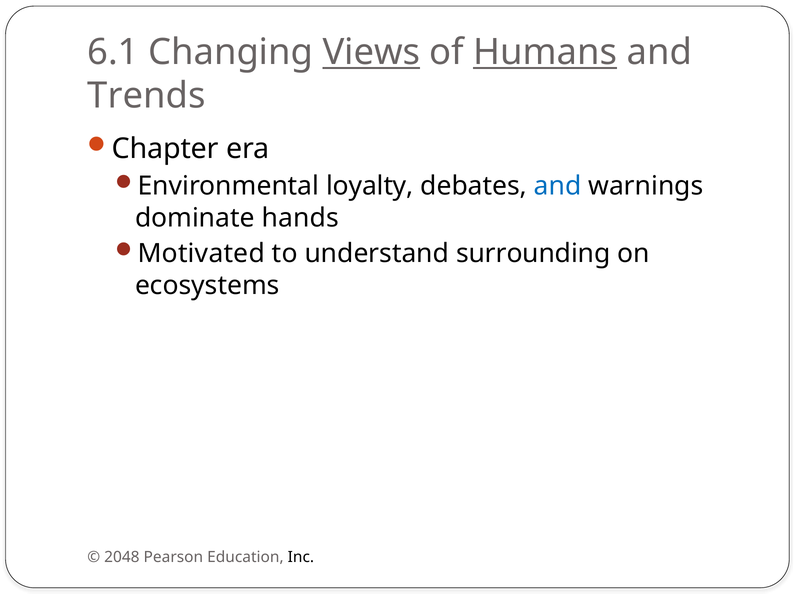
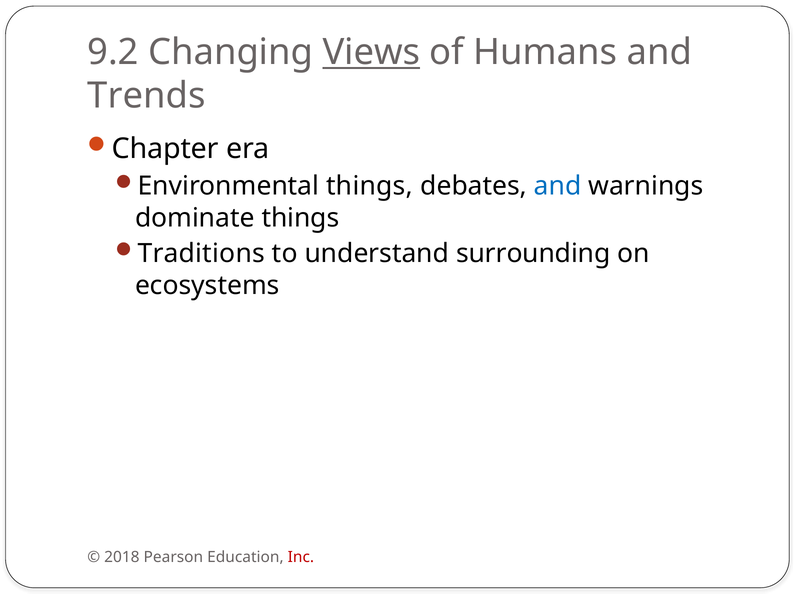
6.1: 6.1 -> 9.2 (113, 52)
Humans underline: present -> none (545, 52)
Environmental loyalty: loyalty -> things (370, 186)
dominate hands: hands -> things (300, 218)
Motivated: Motivated -> Traditions (201, 254)
2048: 2048 -> 2018 (122, 558)
Inc colour: black -> red (301, 558)
